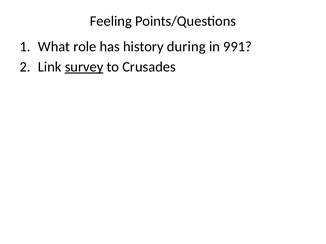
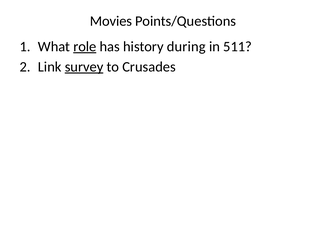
Feeling: Feeling -> Movies (111, 21)
role underline: none -> present (85, 47)
991: 991 -> 511 (238, 47)
